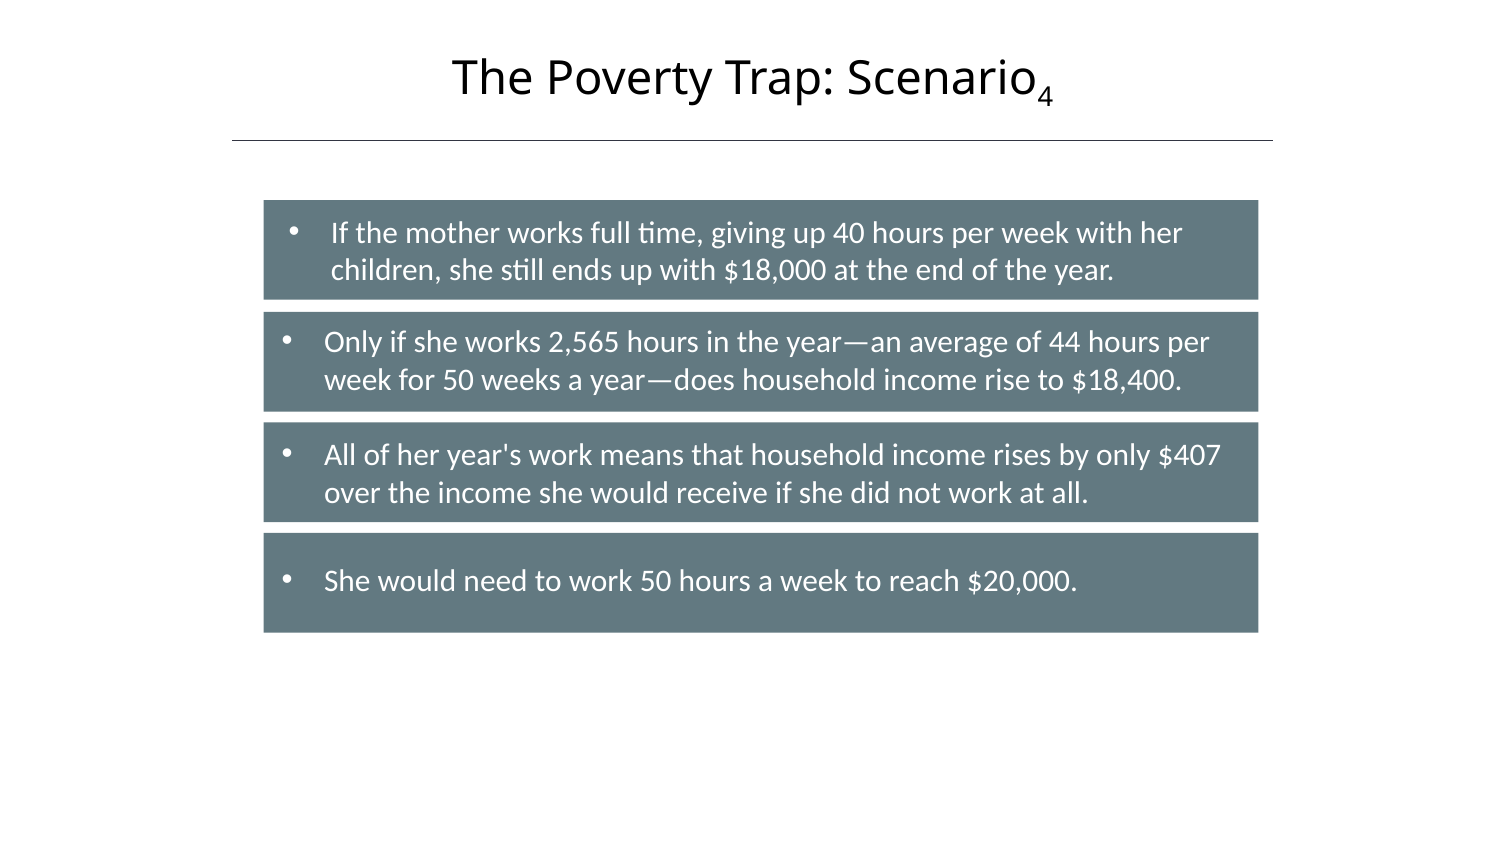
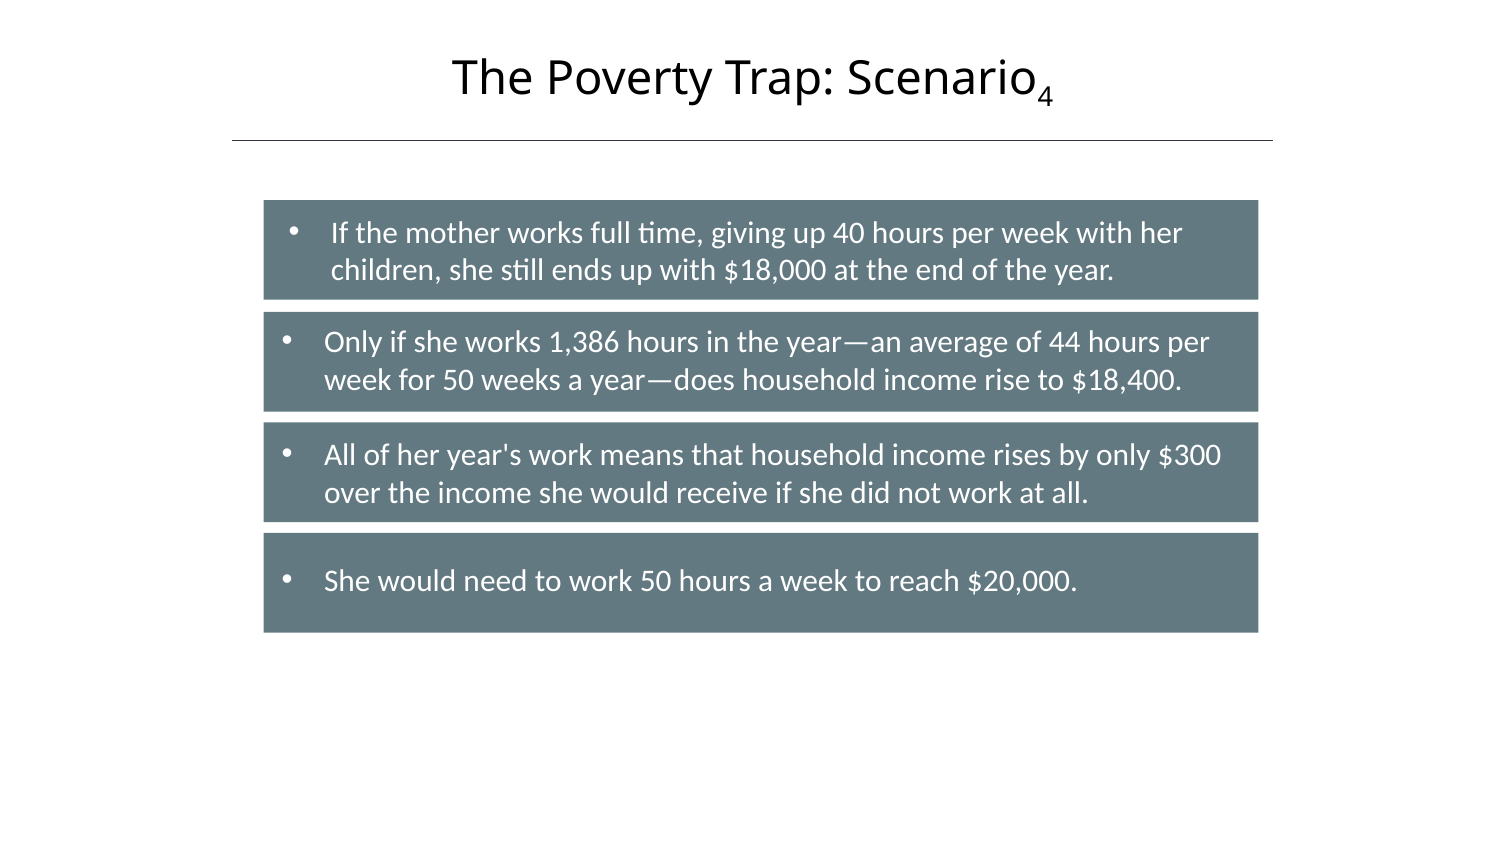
2,565: 2,565 -> 1,386 (584, 342)
$407: $407 -> $300 (1189, 455)
